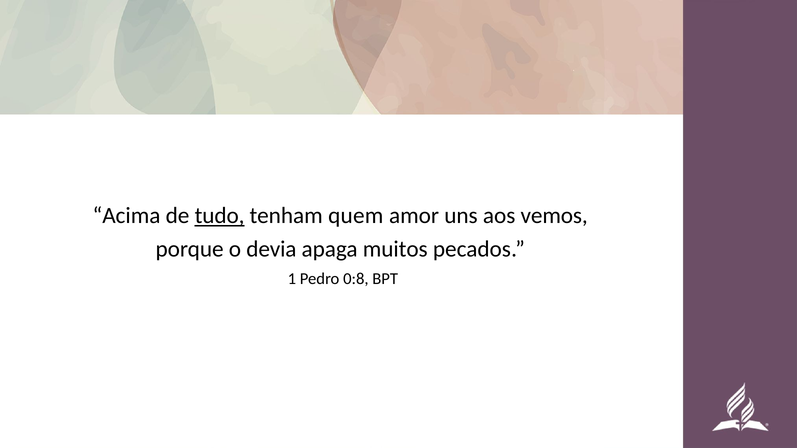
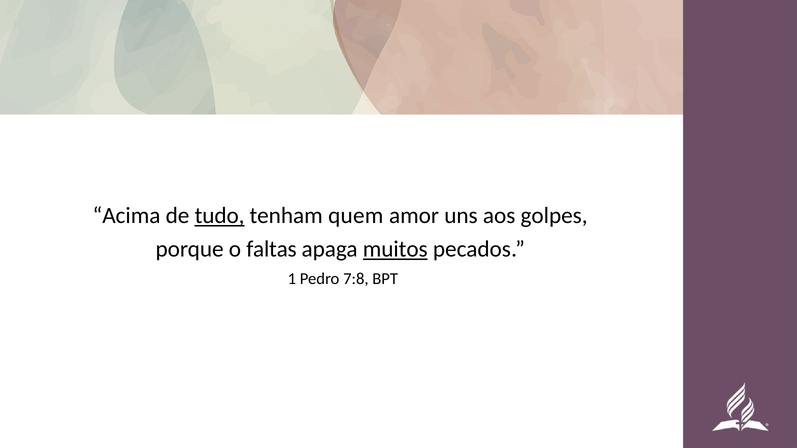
vemos: vemos -> golpes (554, 216)
devia: devia -> faltas (271, 249)
muitos underline: none -> present (395, 249)
0:8: 0:8 -> 7:8 (356, 279)
